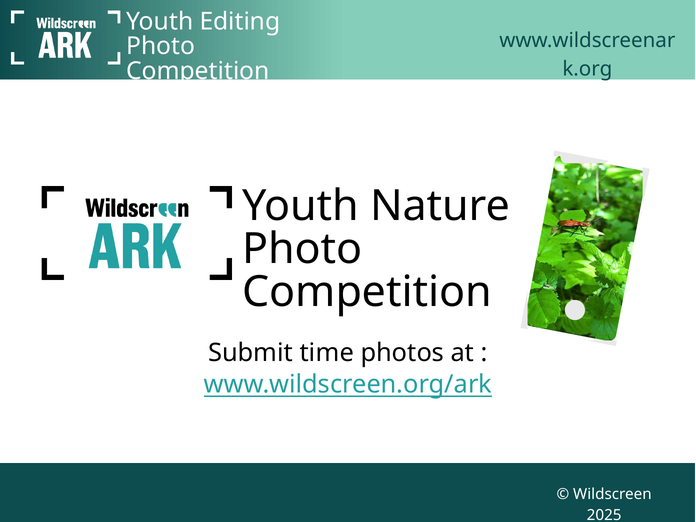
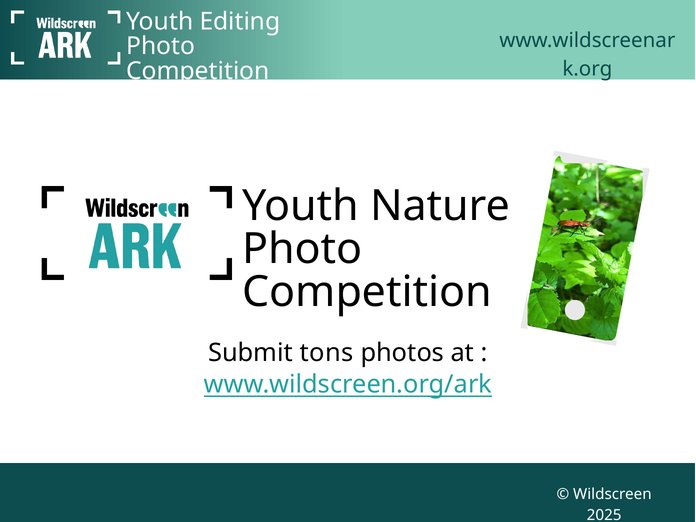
time: time -> tons (327, 353)
